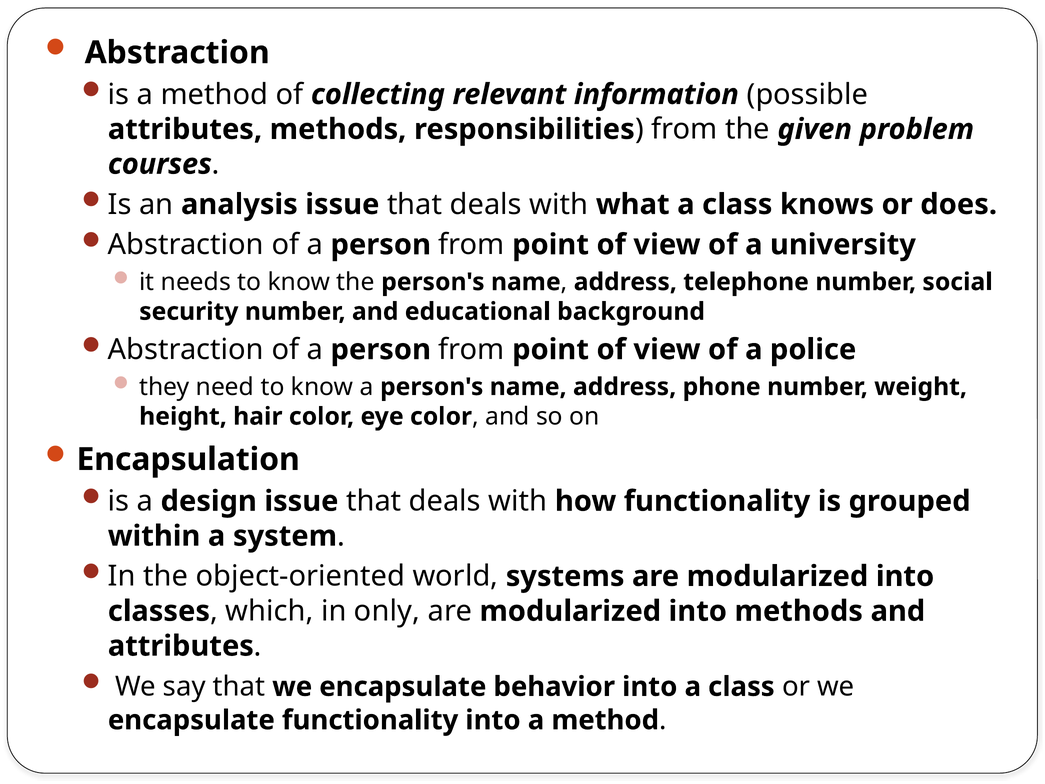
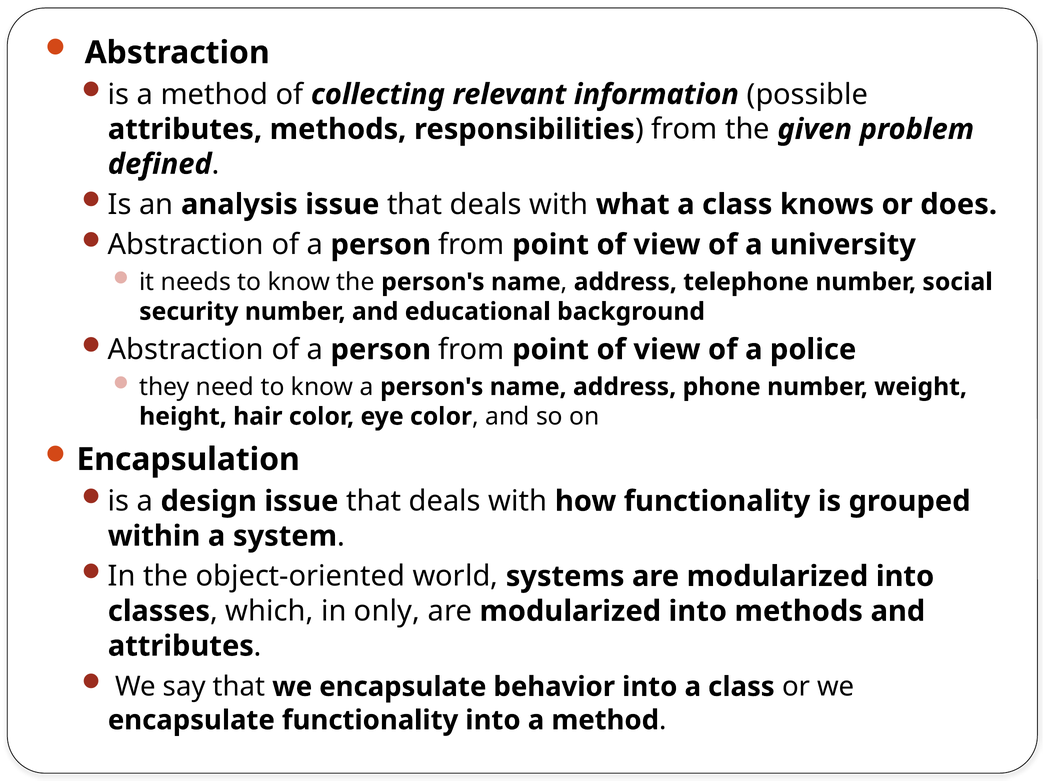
courses: courses -> defined (160, 164)
